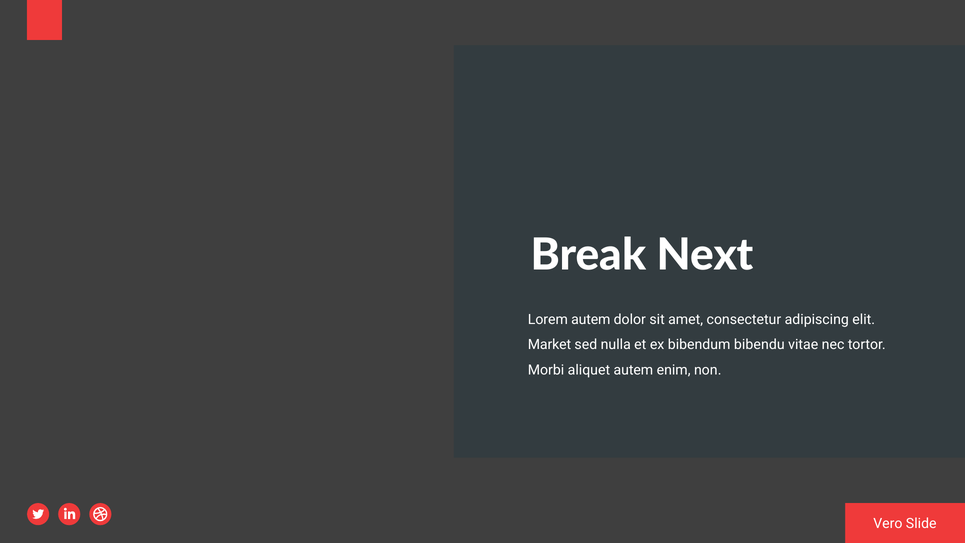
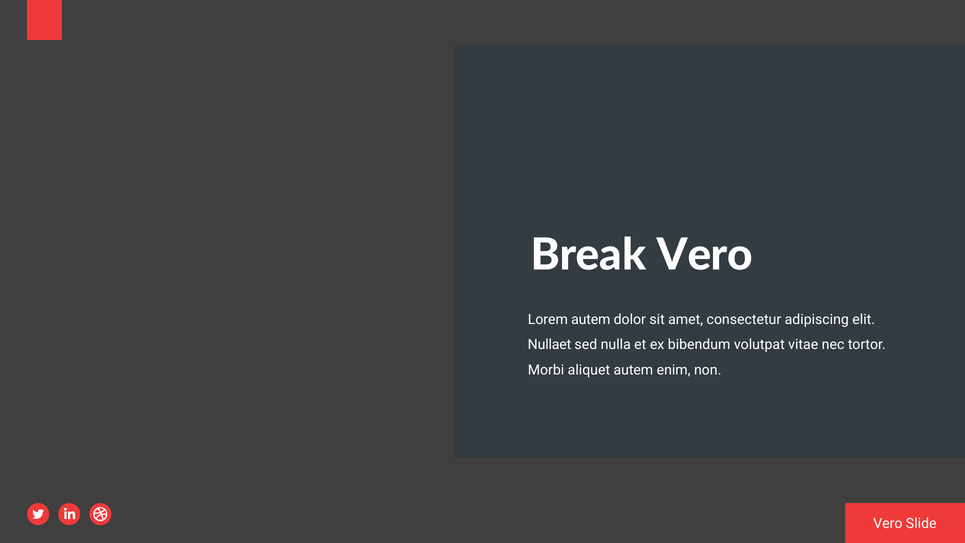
Break Next: Next -> Vero (705, 255)
Market: Market -> Nullaet (549, 345)
bibendu: bibendu -> volutpat (759, 345)
